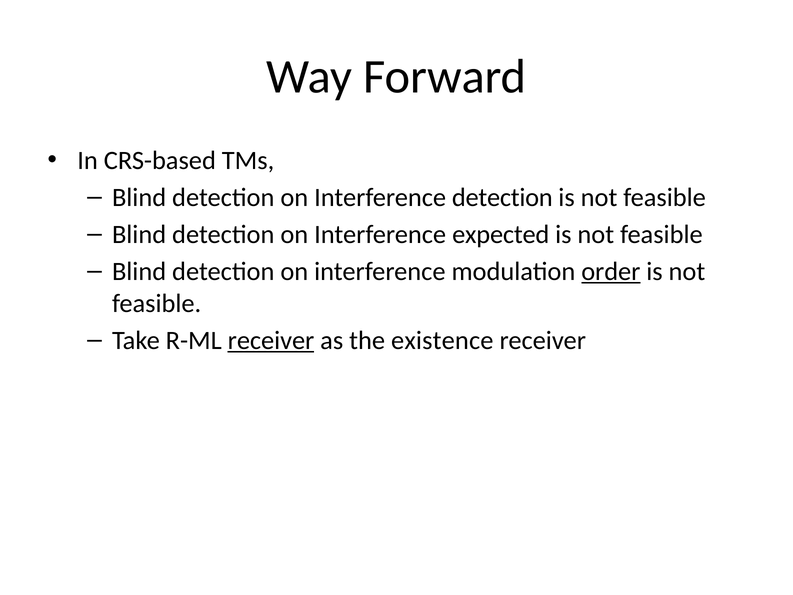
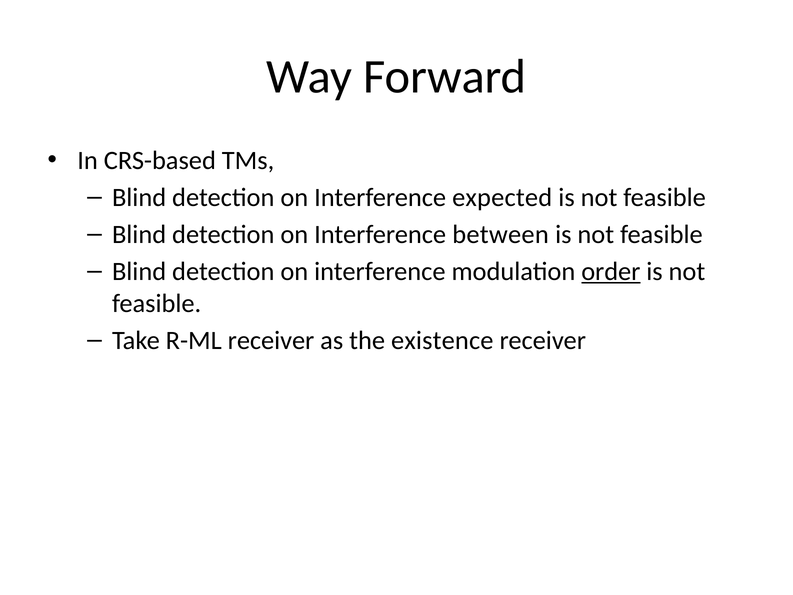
Interference detection: detection -> expected (502, 197)
expected: expected -> between (501, 234)
receiver underline: present -> none (271, 340)
